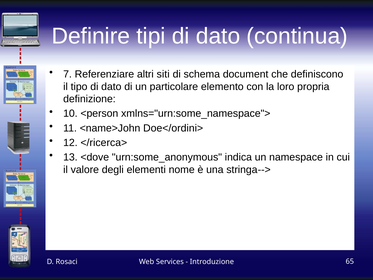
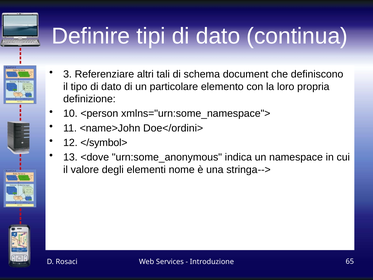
7: 7 -> 3 (68, 74)
siti: siti -> tali (163, 74)
</ricerca>: </ricerca> -> </symbol> (104, 142)
